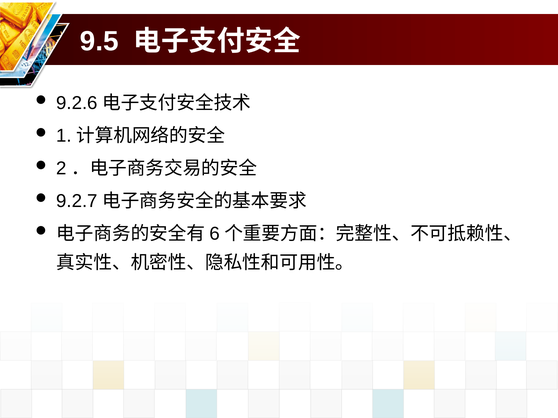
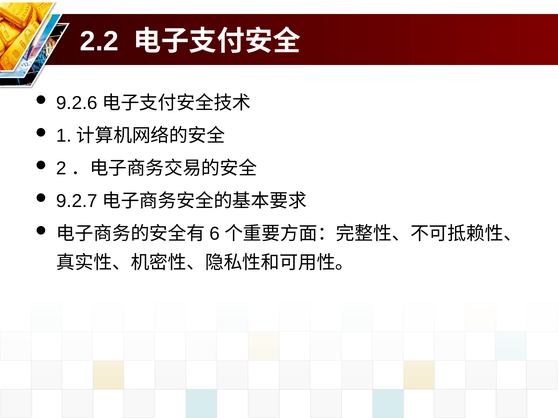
9.5: 9.5 -> 2.2 (99, 41)
